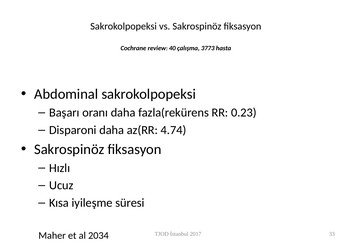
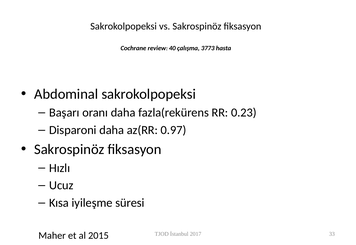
4.74: 4.74 -> 0.97 (174, 130)
2034: 2034 -> 2015 (98, 236)
